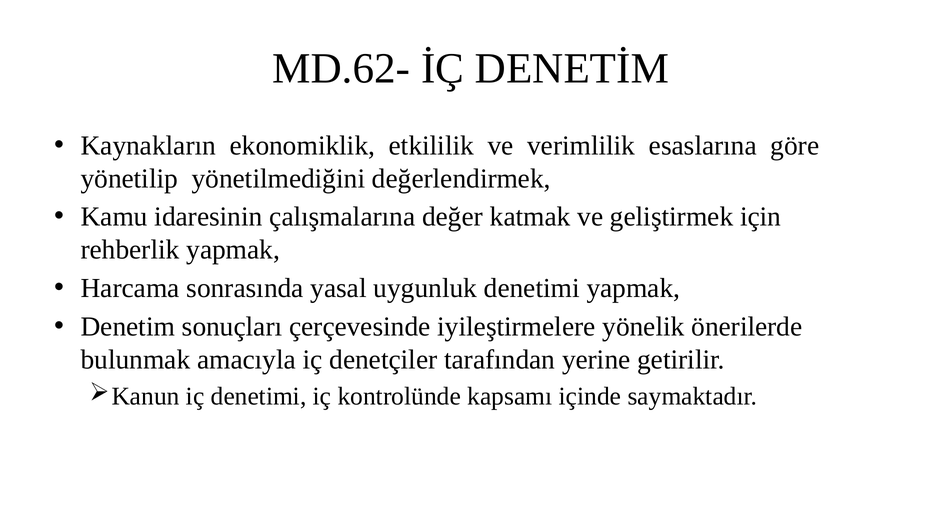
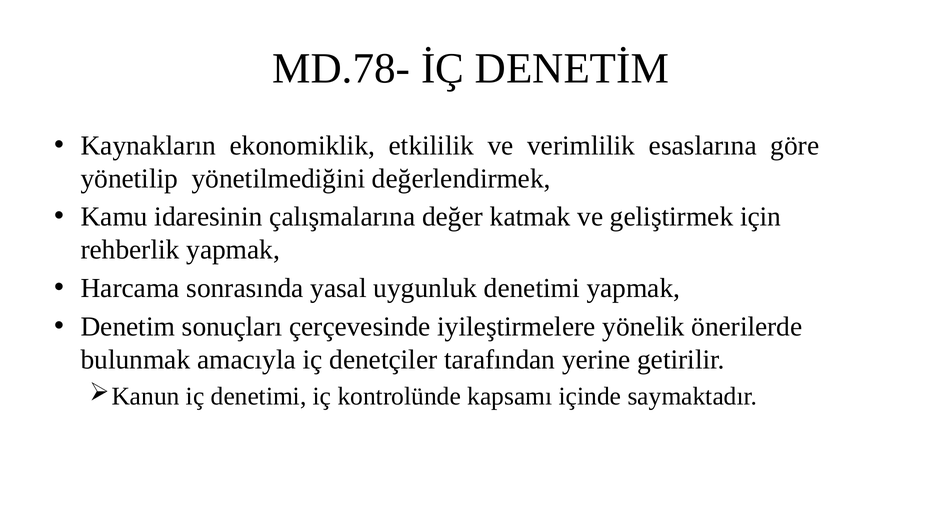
MD.62-: MD.62- -> MD.78- (341, 68)
